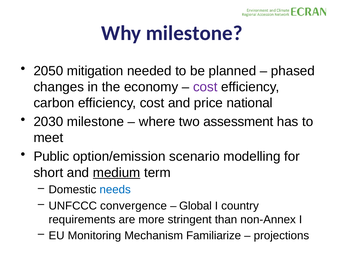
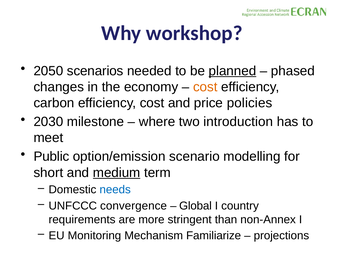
Why milestone: milestone -> workshop (194, 33)
mitigation: mitigation -> scenarios (95, 71)
planned underline: none -> present (232, 71)
cost colour: purple -> orange (205, 87)
national: national -> policies (250, 103)
assessment: assessment -> introduction (238, 122)
